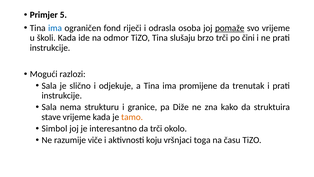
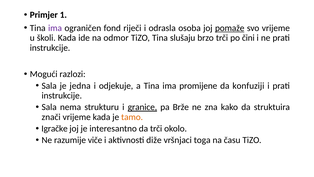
5: 5 -> 1 (63, 15)
ima colour: blue -> purple (55, 28)
slično: slično -> jedna (80, 86)
trenutak: trenutak -> konfuziji (248, 86)
granice underline: none -> present (142, 107)
Diže: Diže -> Brže (181, 107)
stave: stave -> znači (51, 117)
Simbol: Simbol -> Igračke (55, 128)
koju: koju -> diže (154, 140)
